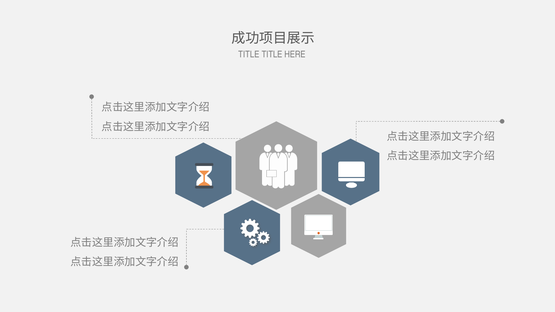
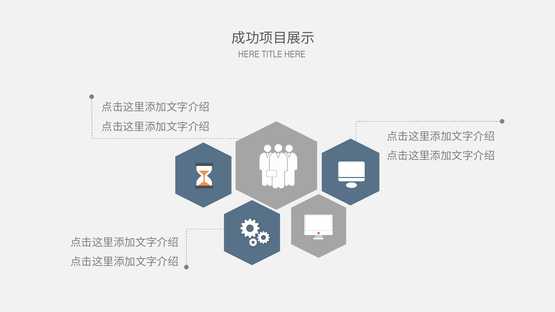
TITLE: TITLE -> HERE (249, 55)
